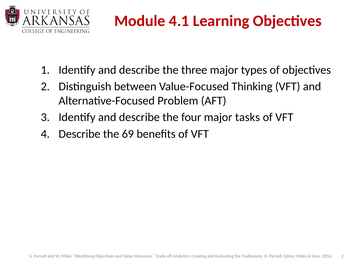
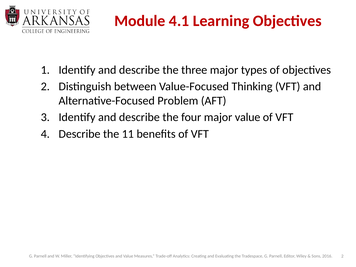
major tasks: tasks -> value (248, 117)
69: 69 -> 11 (128, 134)
